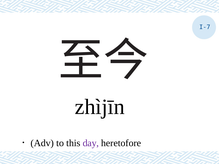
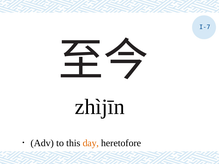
day colour: purple -> orange (91, 143)
